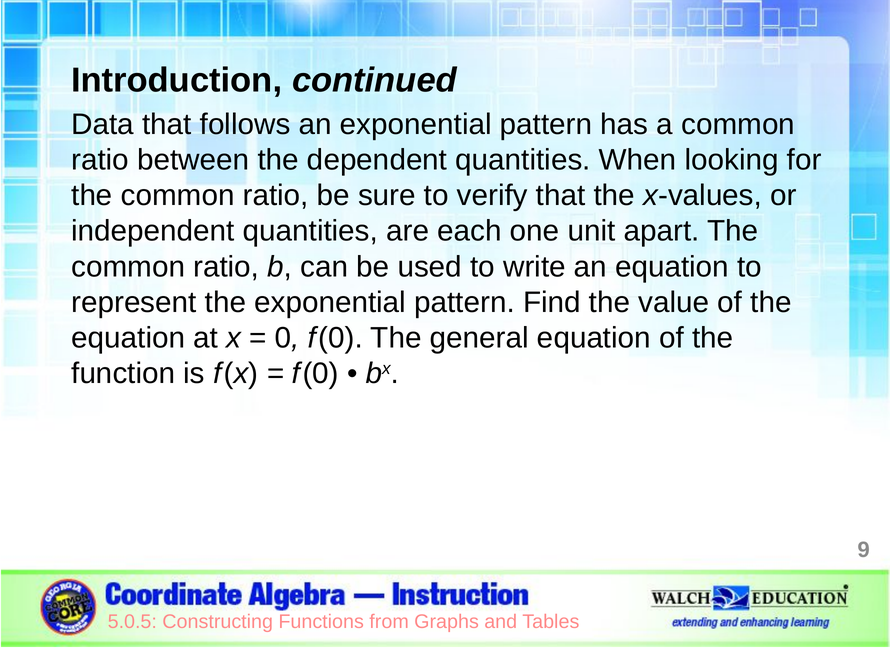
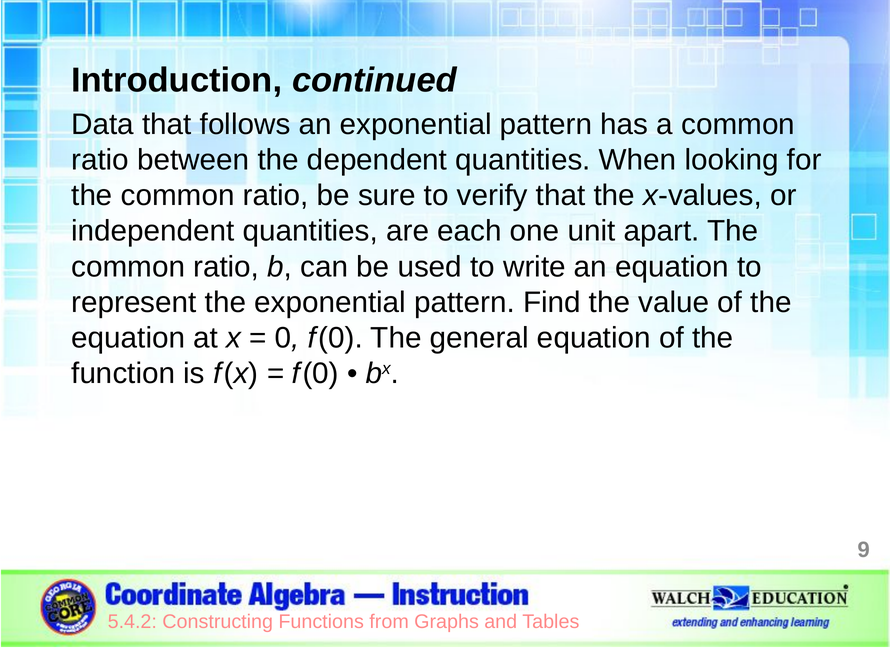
5.0.5: 5.0.5 -> 5.4.2 (132, 622)
